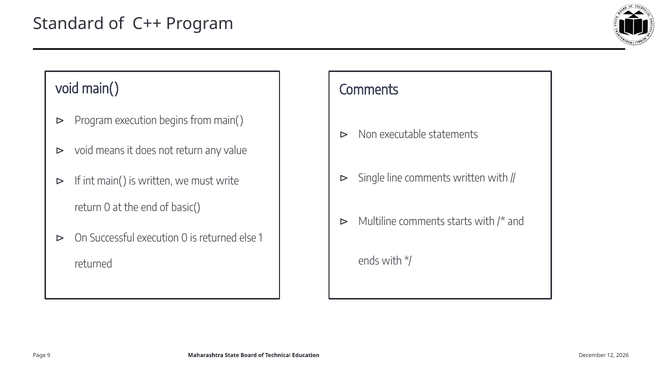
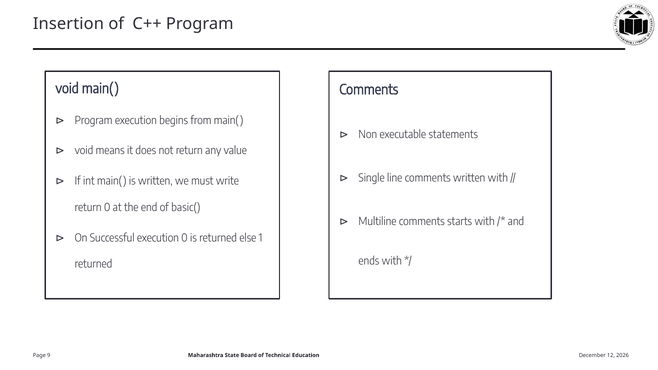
Standard: Standard -> Insertion (68, 24)
